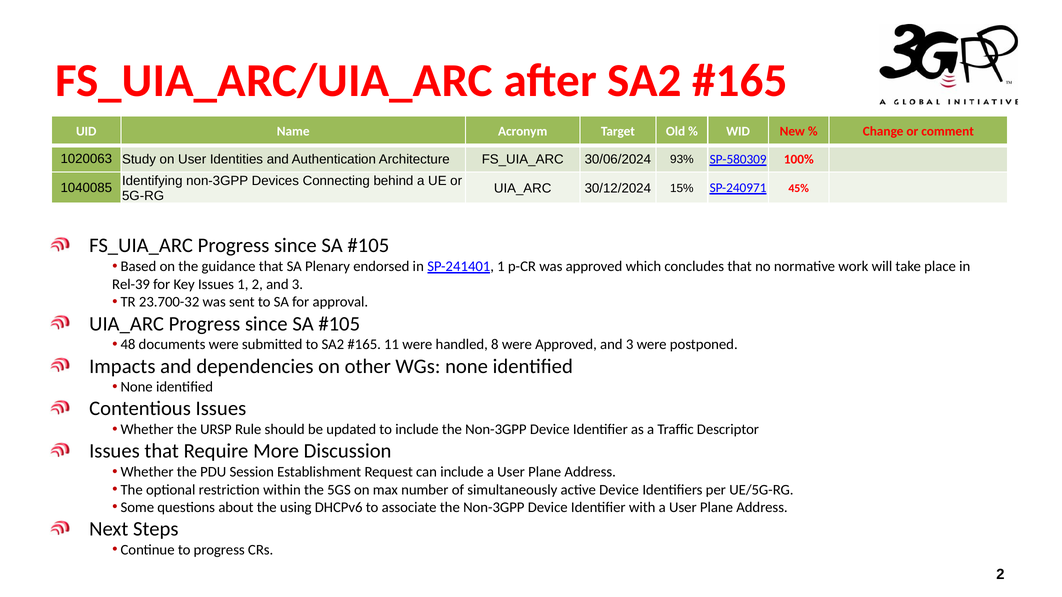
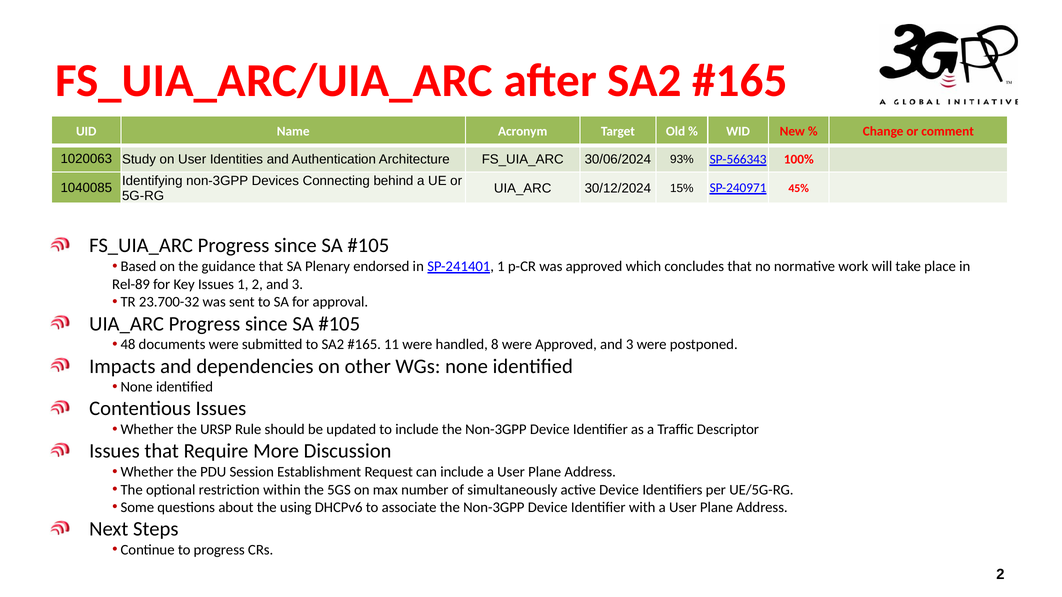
SP-580309: SP-580309 -> SP-566343 (738, 159)
Rel-39: Rel-39 -> Rel-89 (131, 285)
